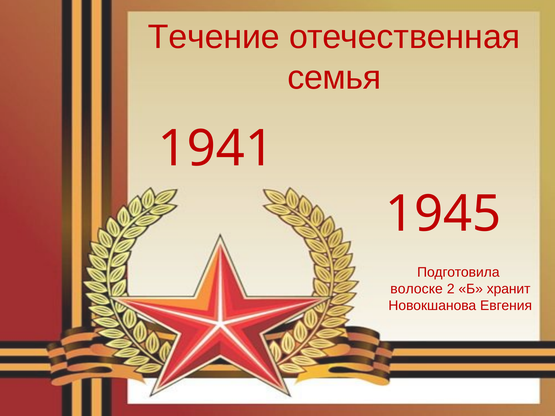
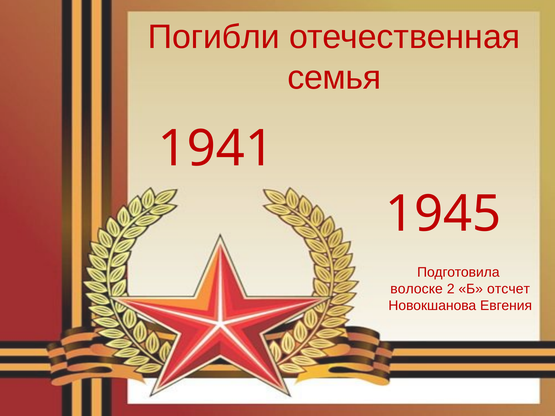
Течение: Течение -> Погибли (214, 37)
хранит: хранит -> отсчет (509, 289)
